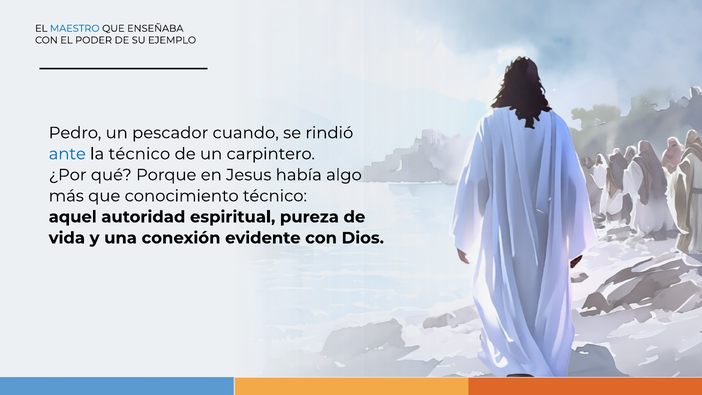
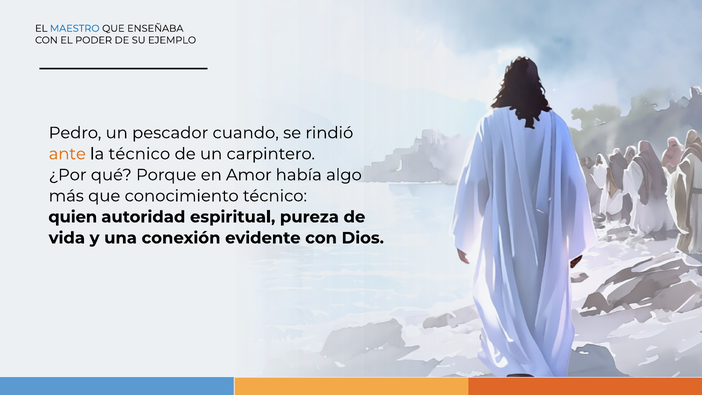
ante colour: blue -> orange (67, 154)
Jesus: Jesus -> Amor (249, 175)
aquel: aquel -> quien (73, 217)
